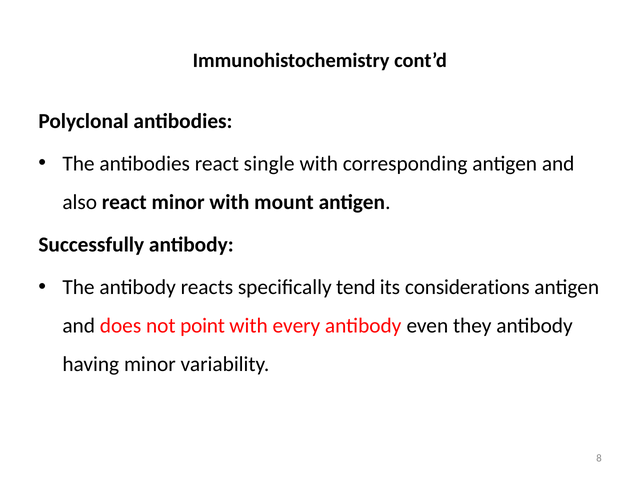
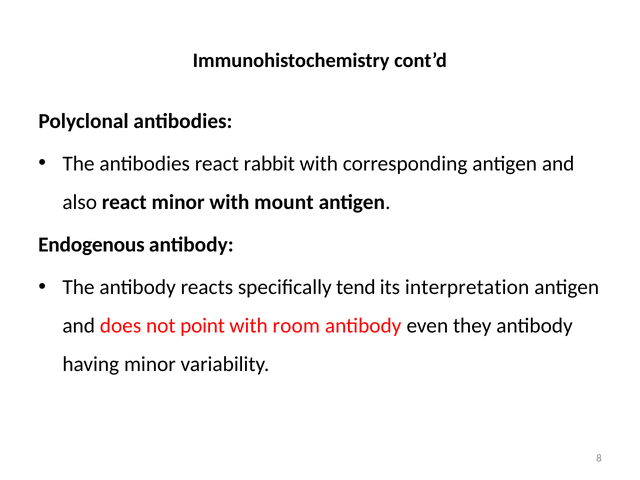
single: single -> rabbit (269, 164)
Successfully: Successfully -> Endogenous (91, 245)
considerations: considerations -> interpretation (467, 287)
every: every -> room (296, 326)
